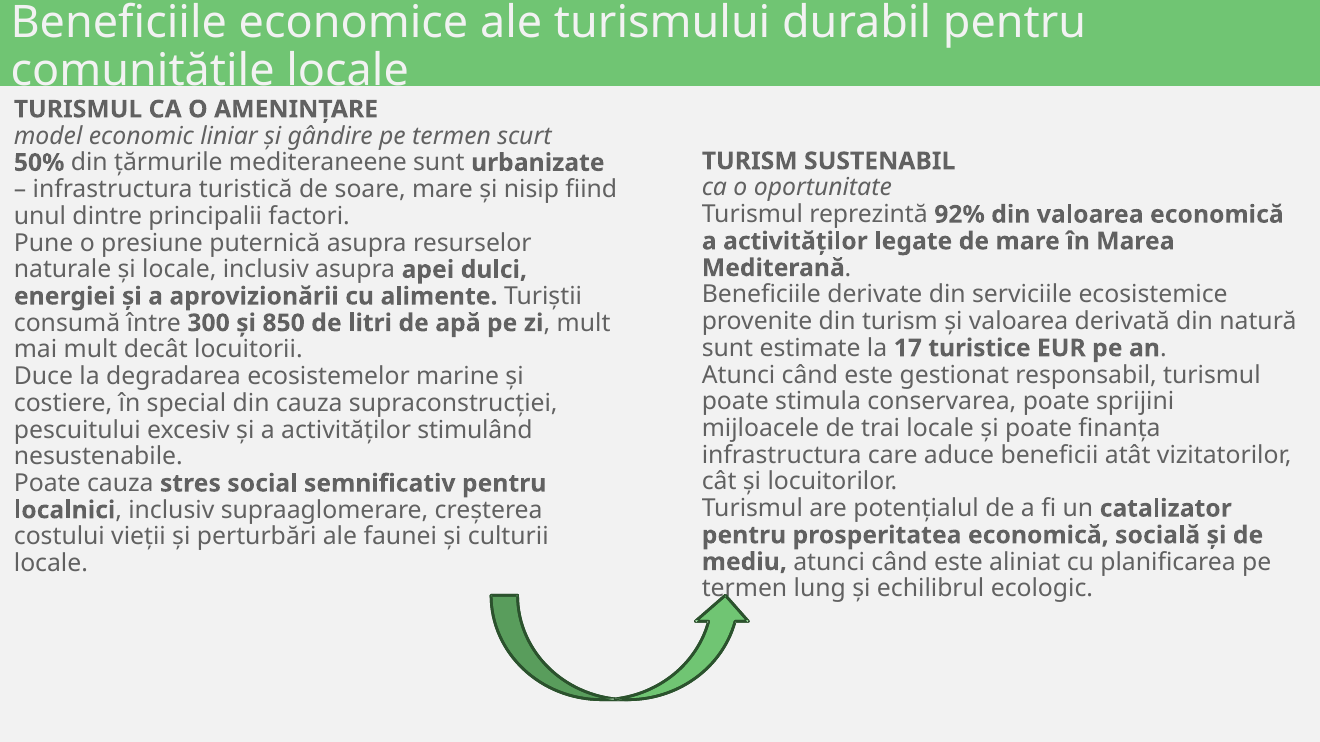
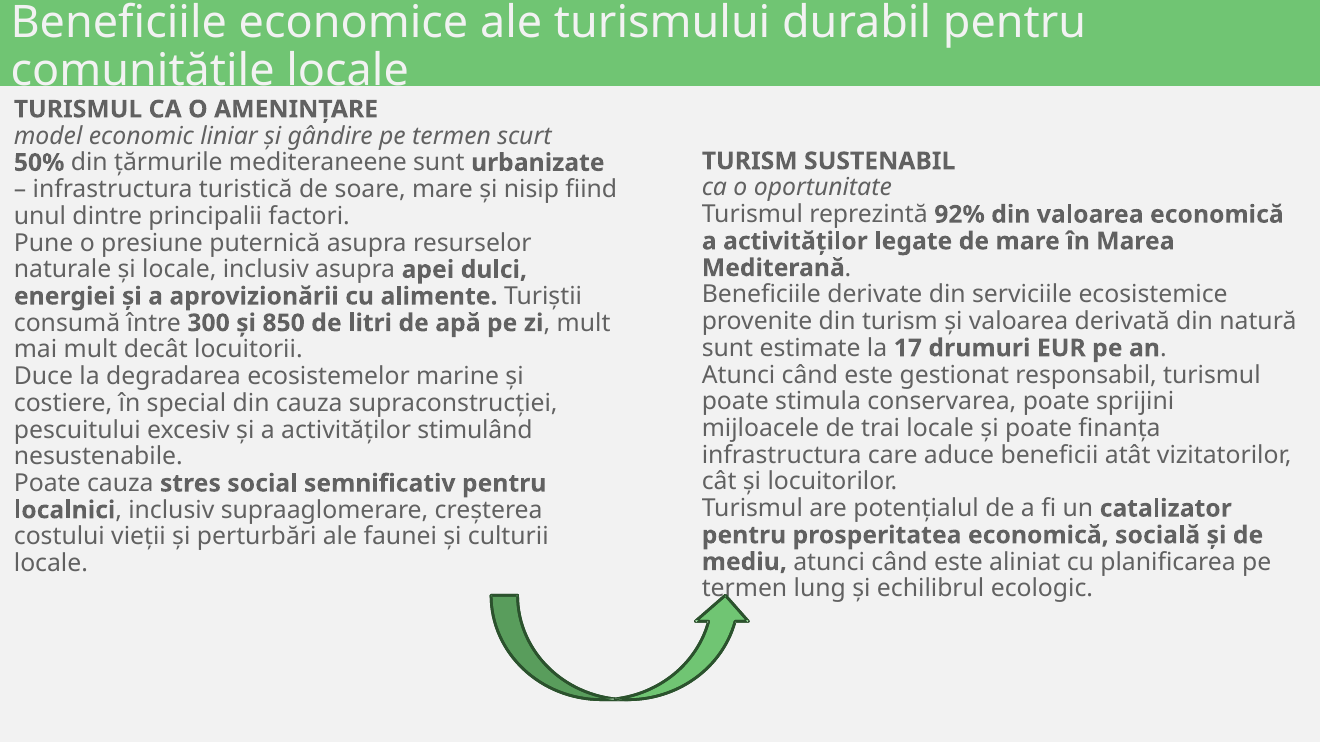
turistice: turistice -> drumuri (979, 348)
